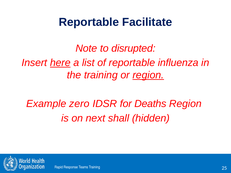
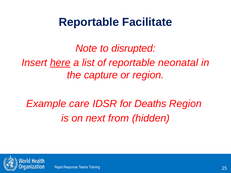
influenza: influenza -> neonatal (178, 63)
the training: training -> capture (101, 75)
region underline: present -> none (148, 75)
zero: zero -> care (79, 104)
shall: shall -> from (119, 118)
